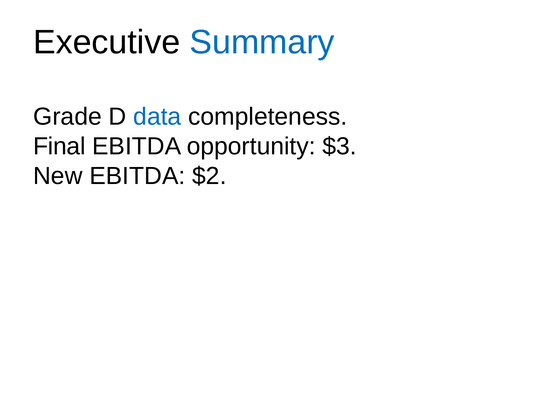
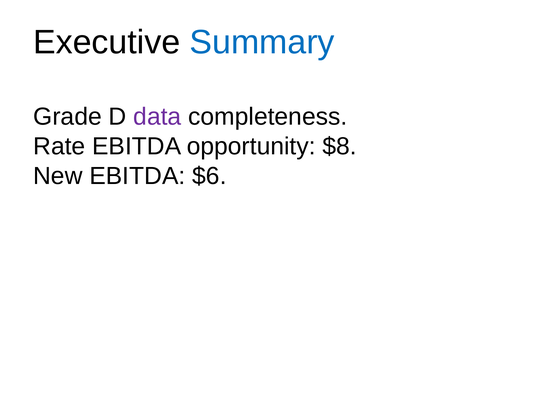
data colour: blue -> purple (157, 116)
Final: Final -> Rate (59, 146)
$3: $3 -> $8 (340, 146)
$2: $2 -> $6 (209, 176)
